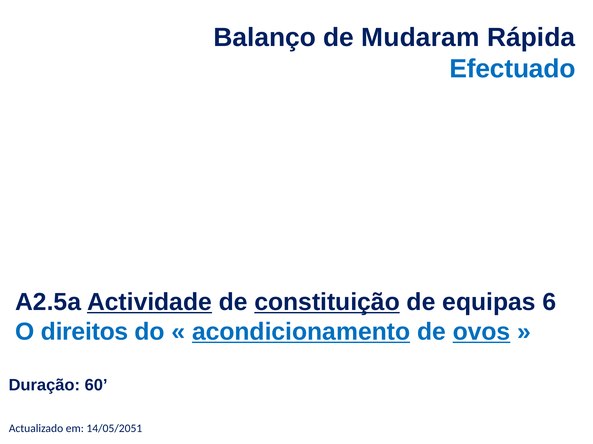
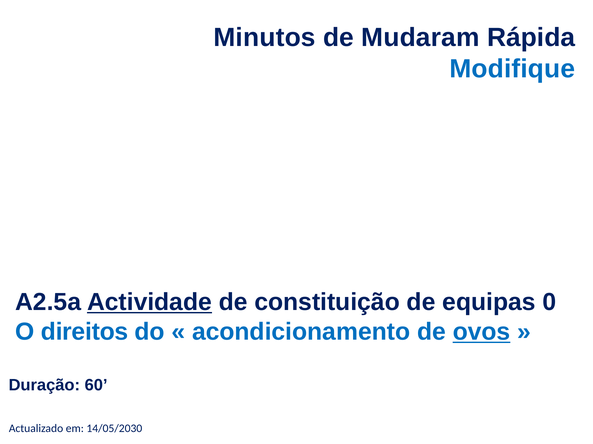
Balanço: Balanço -> Minutos (265, 37)
Efectuado: Efectuado -> Modifique (512, 69)
constituição underline: present -> none (327, 303)
6: 6 -> 0 (549, 303)
acondicionamento underline: present -> none (301, 332)
14/05/2051: 14/05/2051 -> 14/05/2030 (114, 429)
